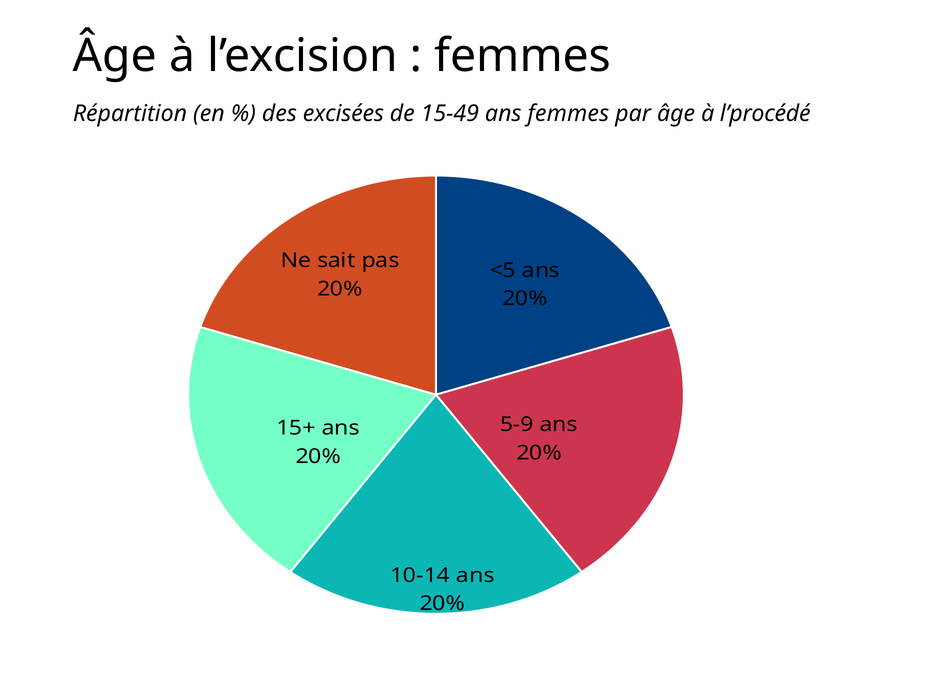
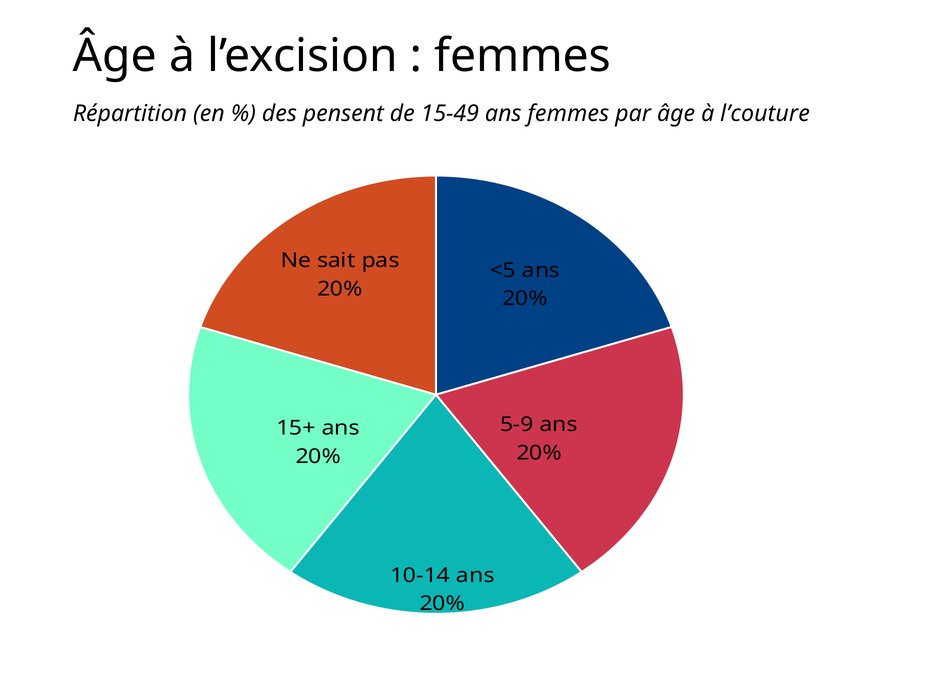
excisées: excisées -> pensent (343, 114)
l’procédé: l’procédé -> l’couture (765, 114)
